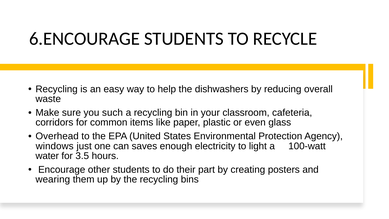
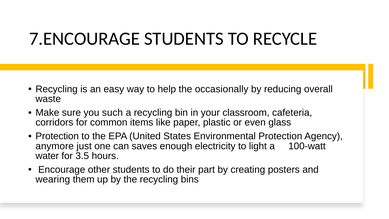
6.ENCOURAGE: 6.ENCOURAGE -> 7.ENCOURAGE (84, 39)
dishwashers: dishwashers -> occasionally (222, 89)
Overhead: Overhead -> Protection (57, 136)
windows: windows -> anymore (55, 146)
